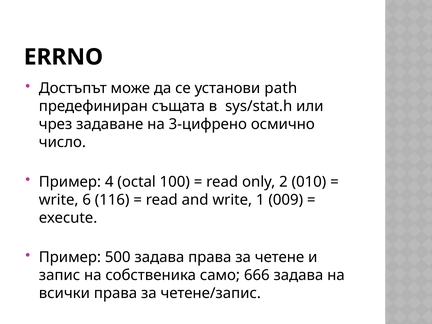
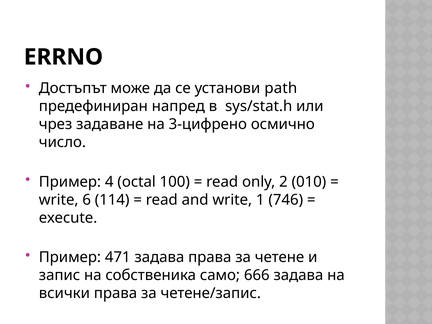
същата: същата -> напред (178, 106)
116: 116 -> 114 (112, 200)
009: 009 -> 746 (286, 200)
500: 500 -> 471 (118, 257)
